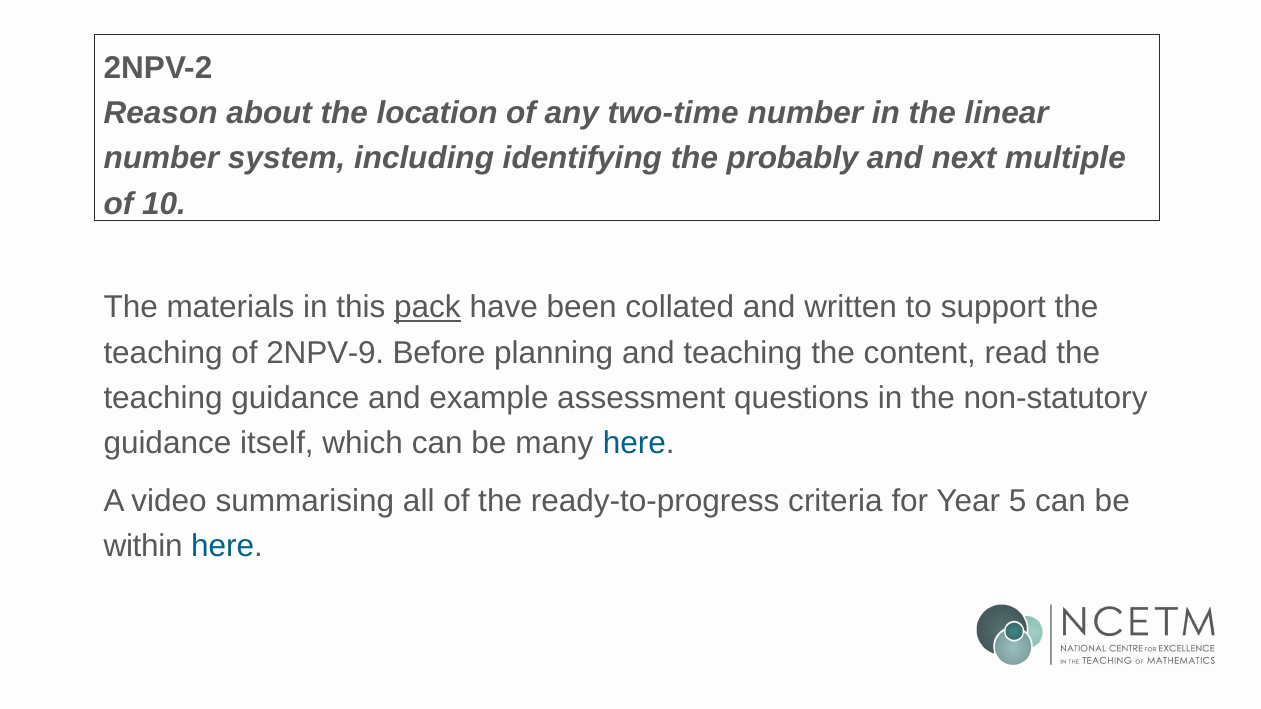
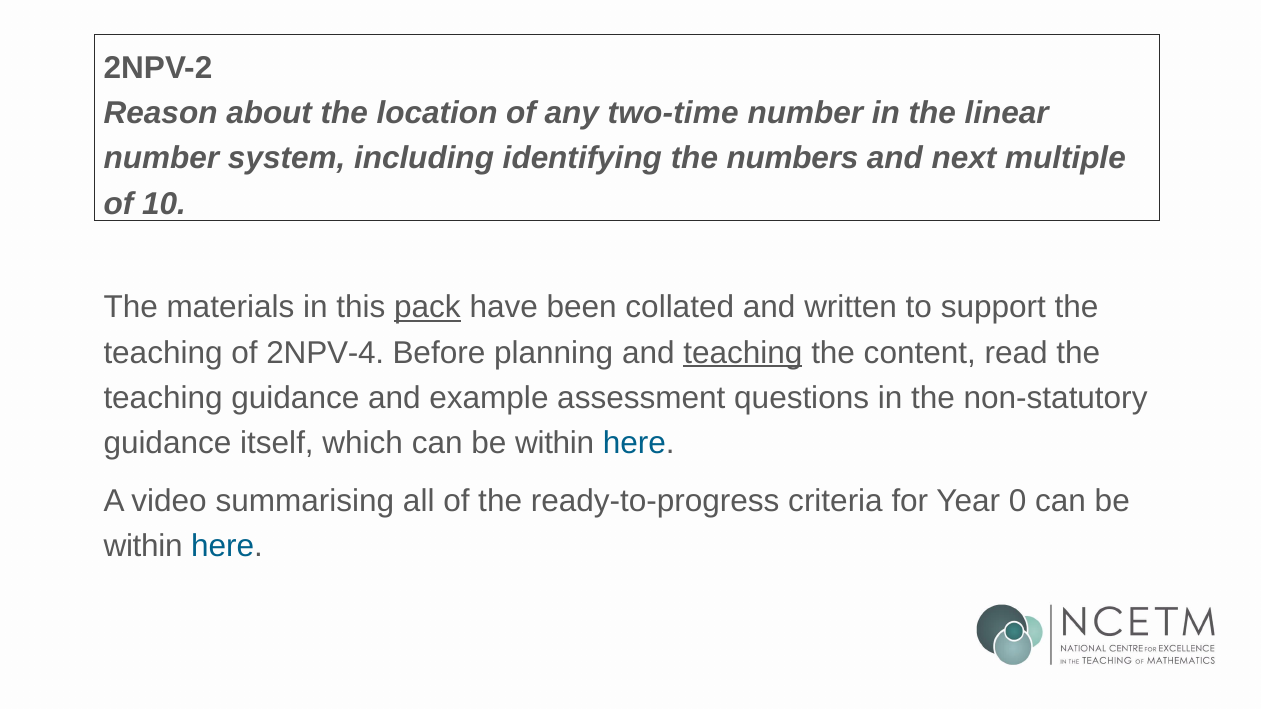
probably: probably -> numbers (793, 159)
2NPV-9: 2NPV-9 -> 2NPV-4 (325, 353)
teaching underline: none -> present (743, 353)
which can be many: many -> within (555, 444)
5: 5 -> 0 (1018, 501)
